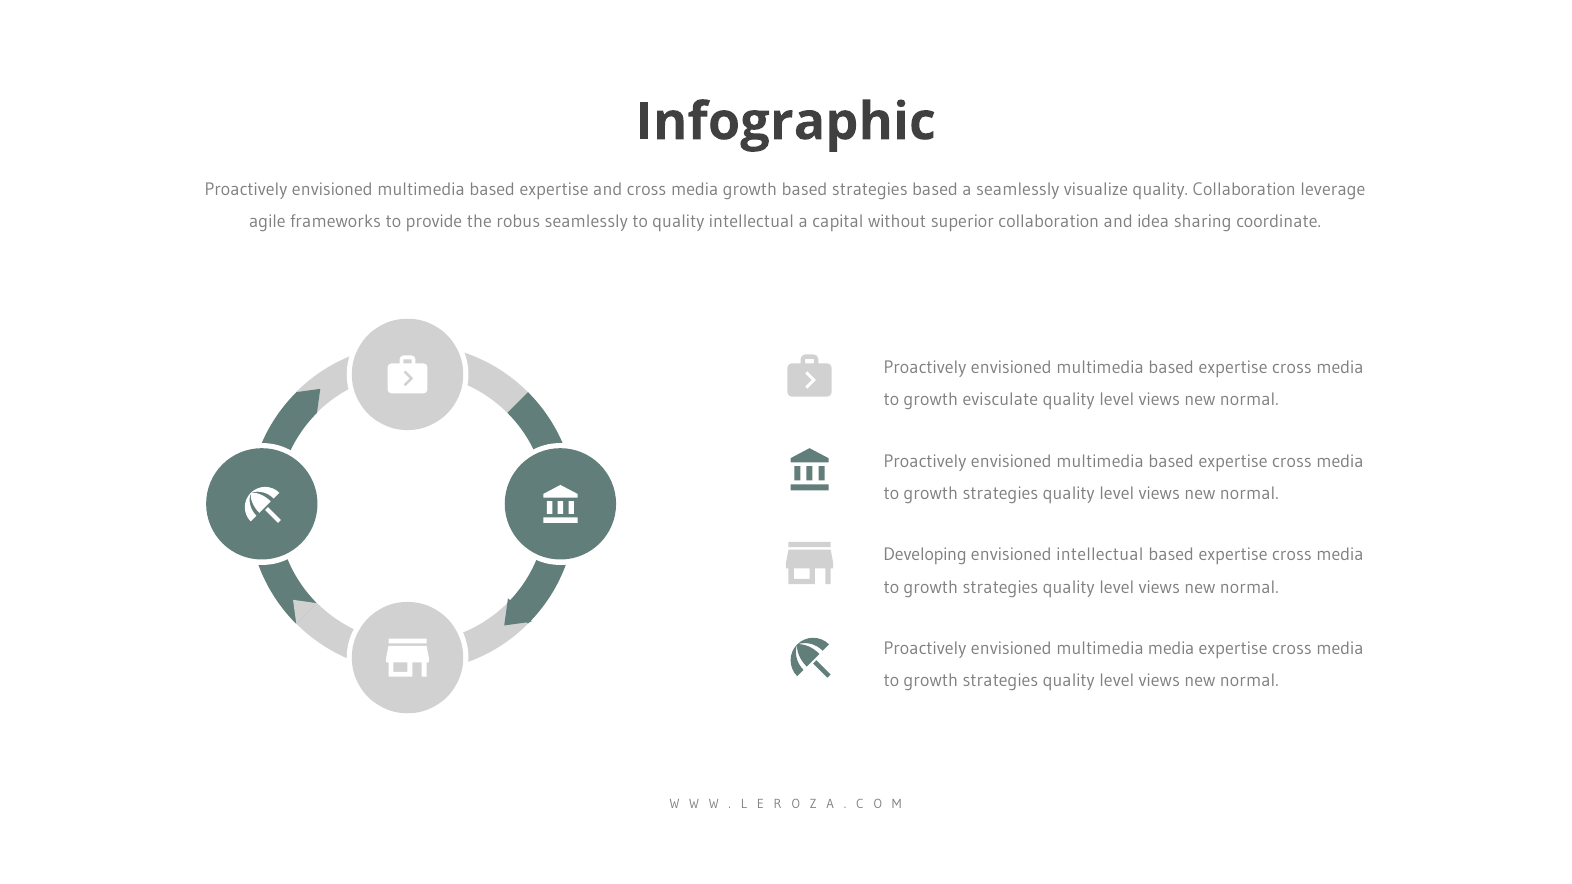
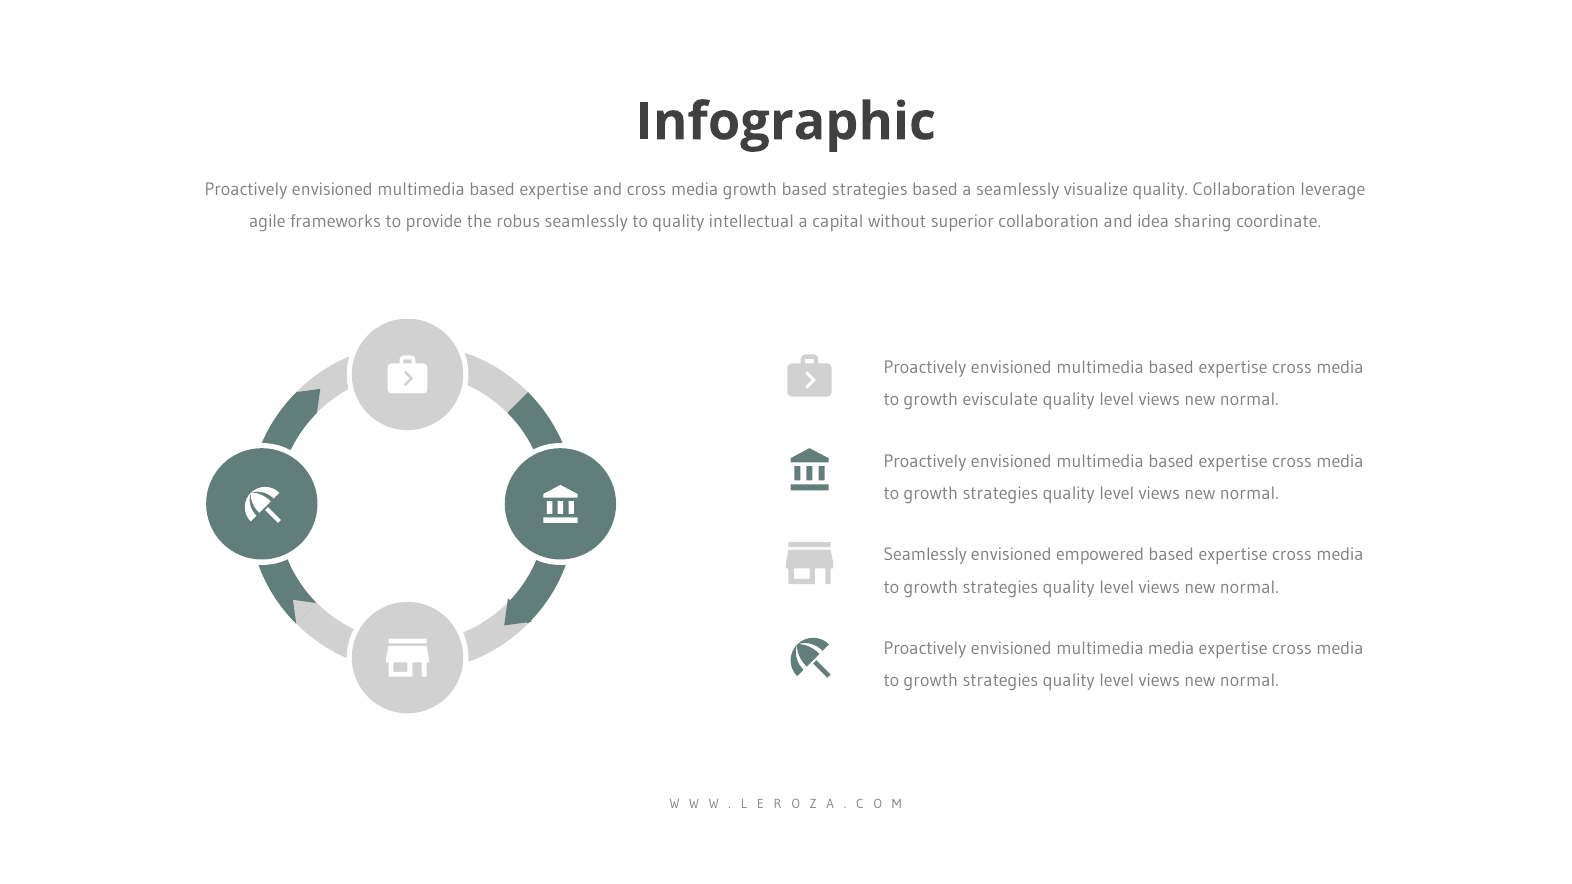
Developing: Developing -> Seamlessly (925, 555)
envisioned intellectual: intellectual -> empowered (1100, 555)
